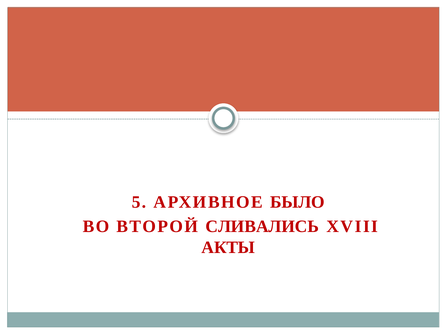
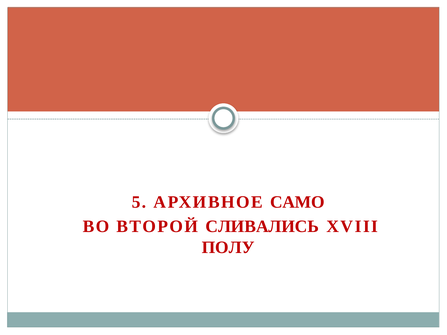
БЫЛО: БЫЛО -> САМО (297, 202)
АКТЫ: АКТЫ -> ПОЛУ (228, 248)
